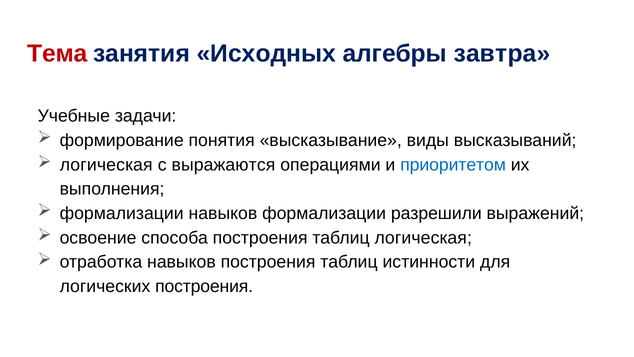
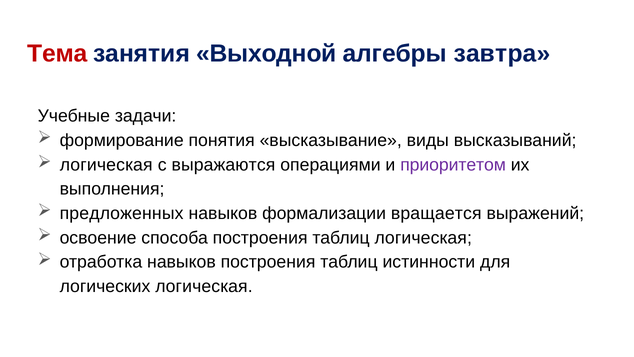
Исходных: Исходных -> Выходной (266, 54)
приоритетом colour: blue -> purple (453, 165)
формализации: формализации -> предложенных (122, 213)
разрешили: разрешили -> вращается (436, 213)
логических построения: построения -> логическая (204, 286)
